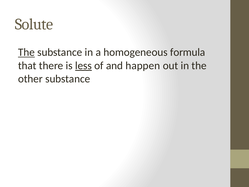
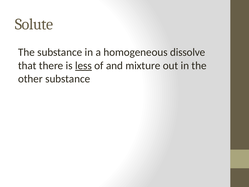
The underline: present -> none (26, 52)
formula: formula -> dissolve (188, 52)
happen: happen -> mixture (143, 66)
